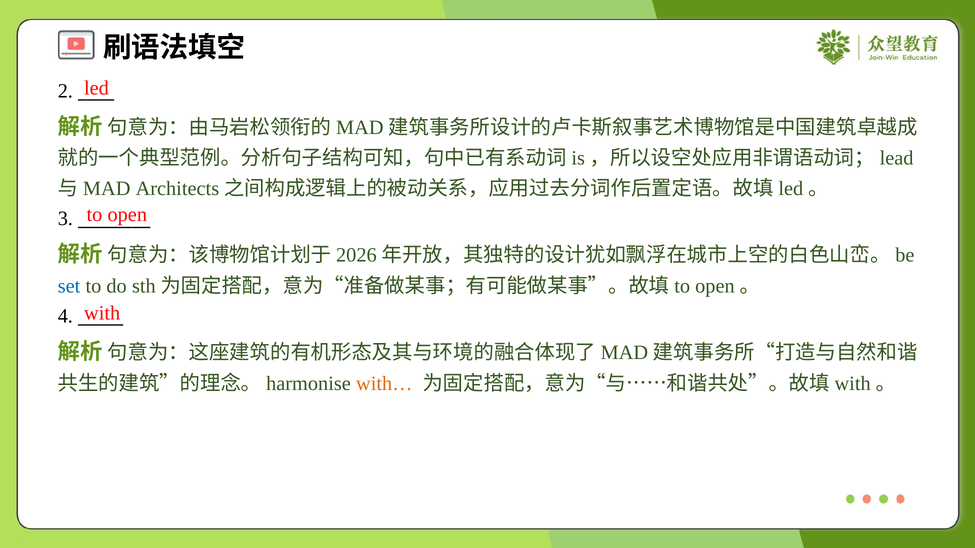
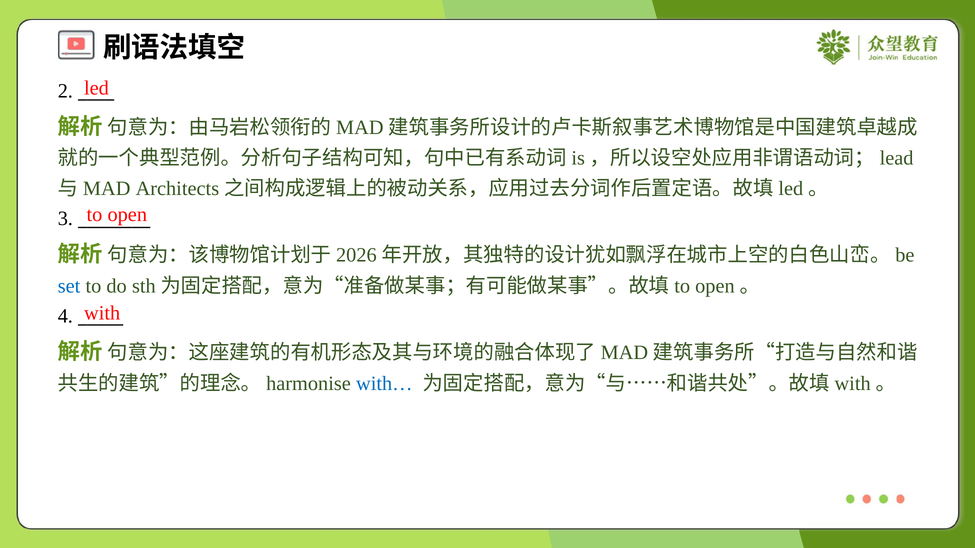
with… colour: orange -> blue (384, 384)
